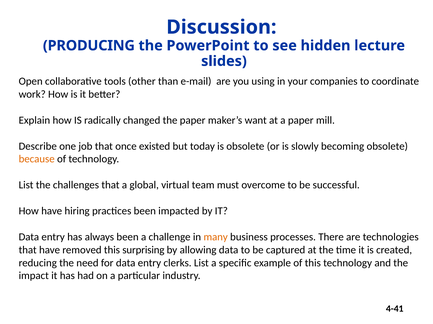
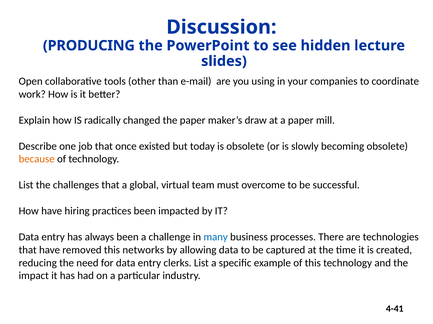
want: want -> draw (256, 120)
many colour: orange -> blue (216, 237)
surprising: surprising -> networks (143, 250)
